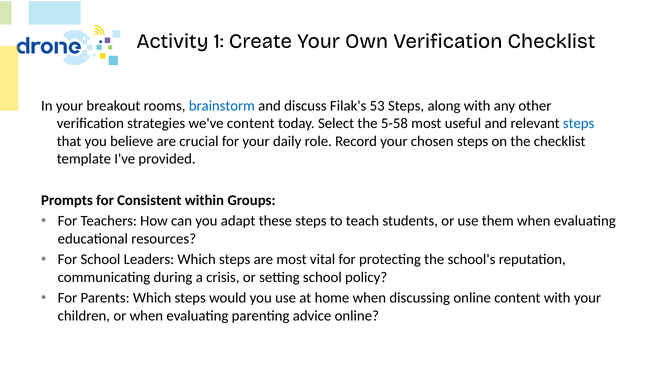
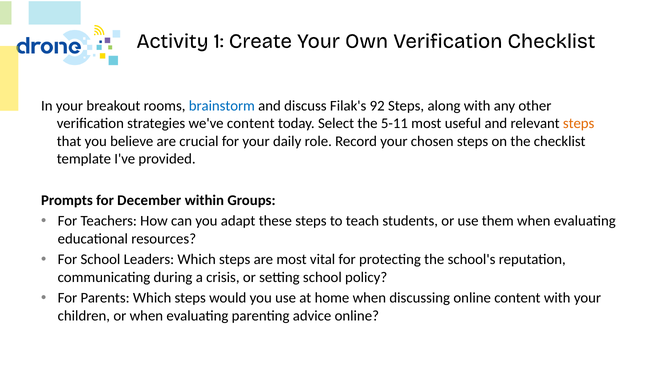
53: 53 -> 92 (377, 106)
5-58: 5-58 -> 5-11 (394, 124)
steps colour: blue -> orange (579, 124)
Consistent: Consistent -> December (149, 200)
